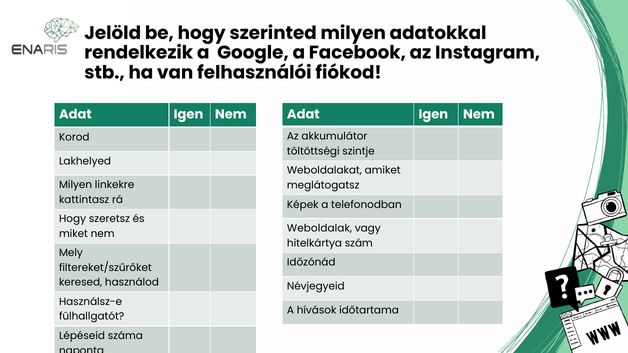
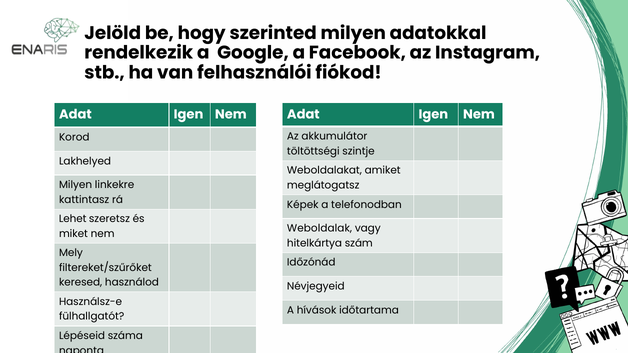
Hogy: Hogy -> Lehet (73, 219)
